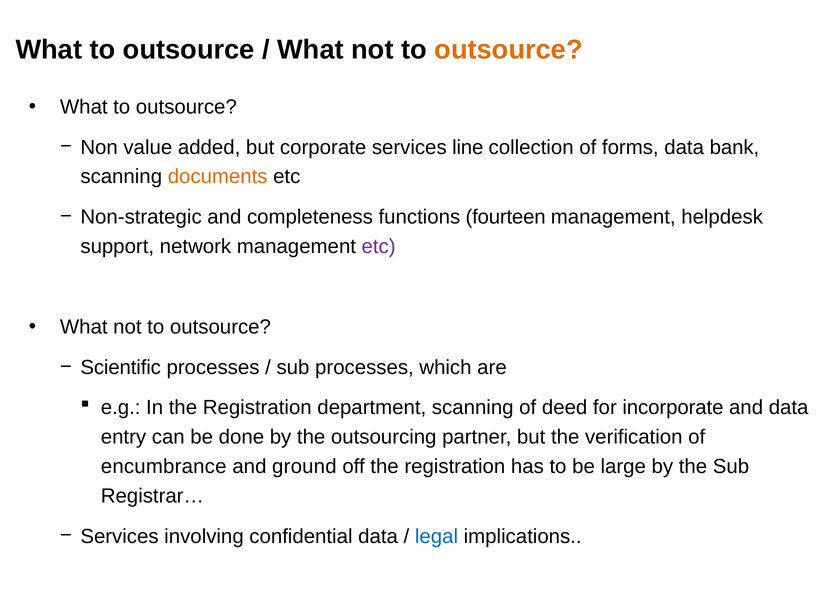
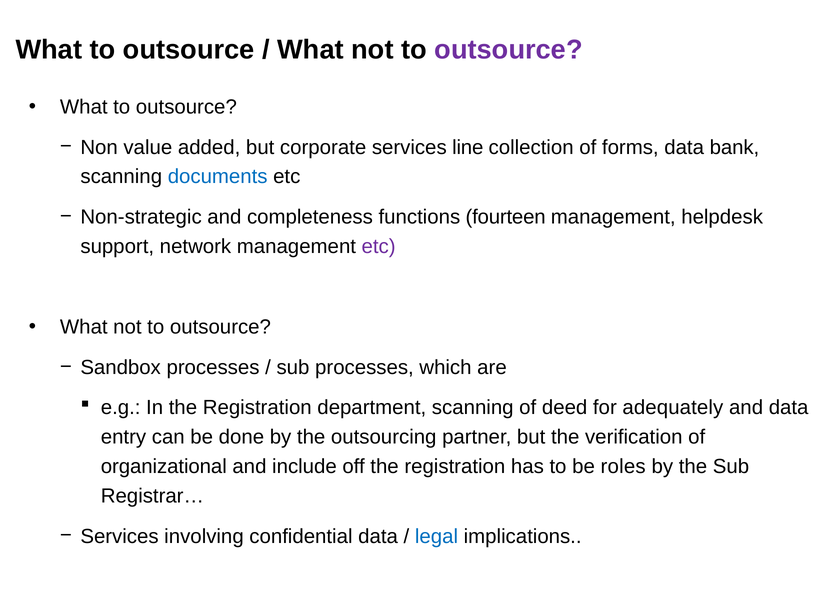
outsource colour: orange -> purple (509, 50)
documents colour: orange -> blue (218, 177)
Scientific: Scientific -> Sandbox (121, 367)
incorporate: incorporate -> adequately (673, 408)
encumbrance: encumbrance -> organizational (164, 466)
ground: ground -> include (304, 466)
large: large -> roles (623, 466)
